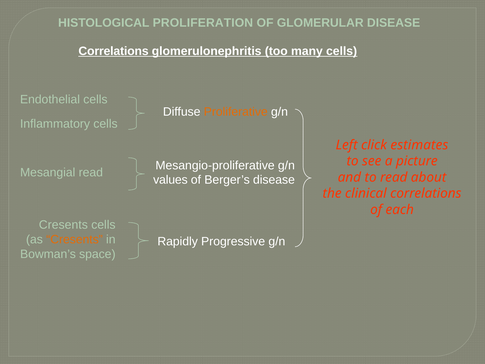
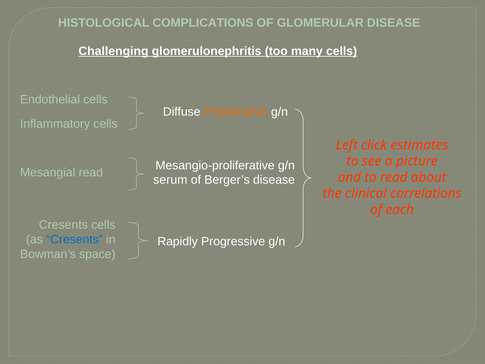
PROLIFERATION: PROLIFERATION -> COMPLICATIONS (203, 23)
Correlations: Correlations -> Challenging (113, 51)
values: values -> serum (170, 180)
Cresents colour: orange -> blue (75, 239)
